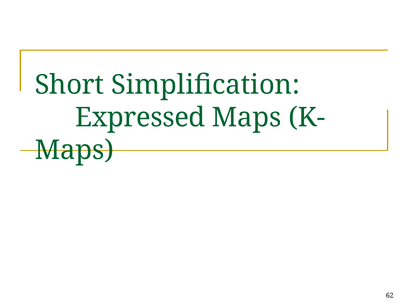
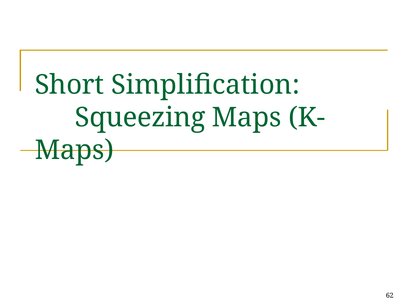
Expressed: Expressed -> Squeezing (140, 118)
